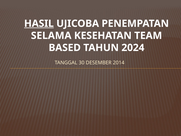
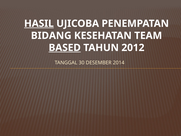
SELAMA: SELAMA -> BIDANG (51, 36)
BASED underline: none -> present (65, 48)
2024: 2024 -> 2012 (133, 48)
